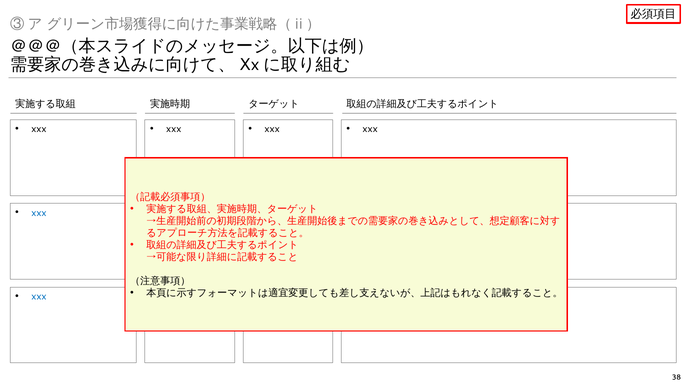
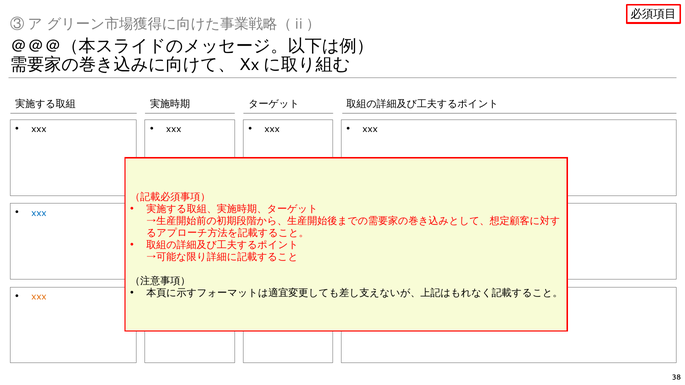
xxx colour: blue -> orange (39, 297)
